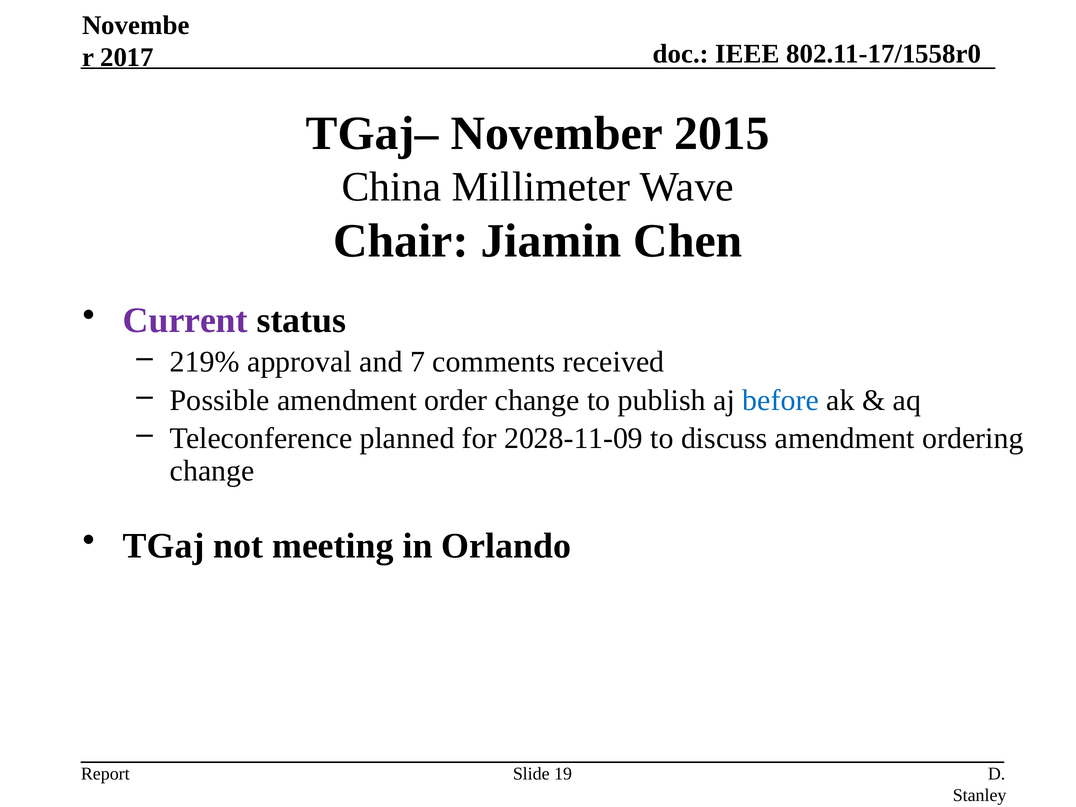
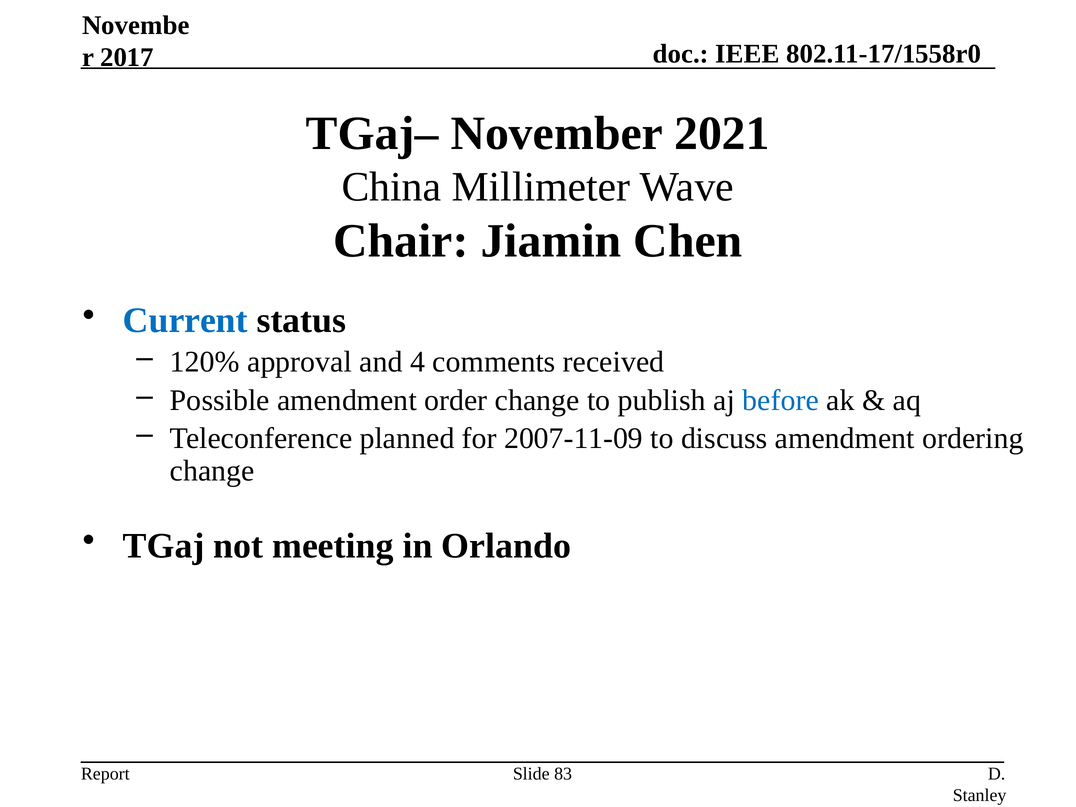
2015: 2015 -> 2021 (722, 133)
Current colour: purple -> blue (185, 320)
219%: 219% -> 120% (205, 362)
7: 7 -> 4 (418, 362)
2028-11-09: 2028-11-09 -> 2007-11-09 (574, 438)
19: 19 -> 83 (563, 774)
